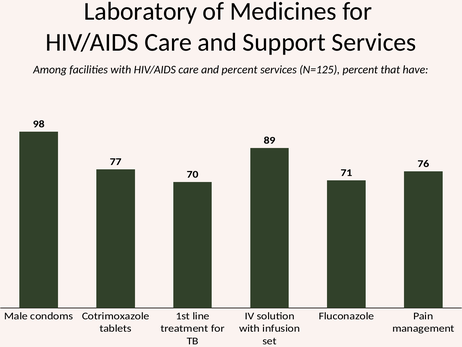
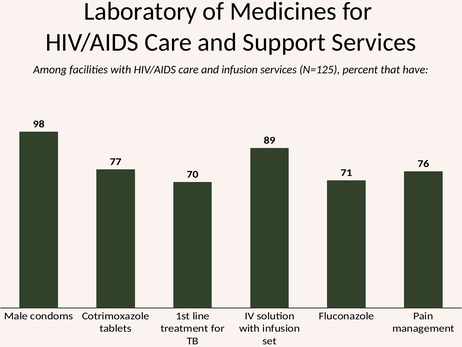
and percent: percent -> infusion (240, 70)
